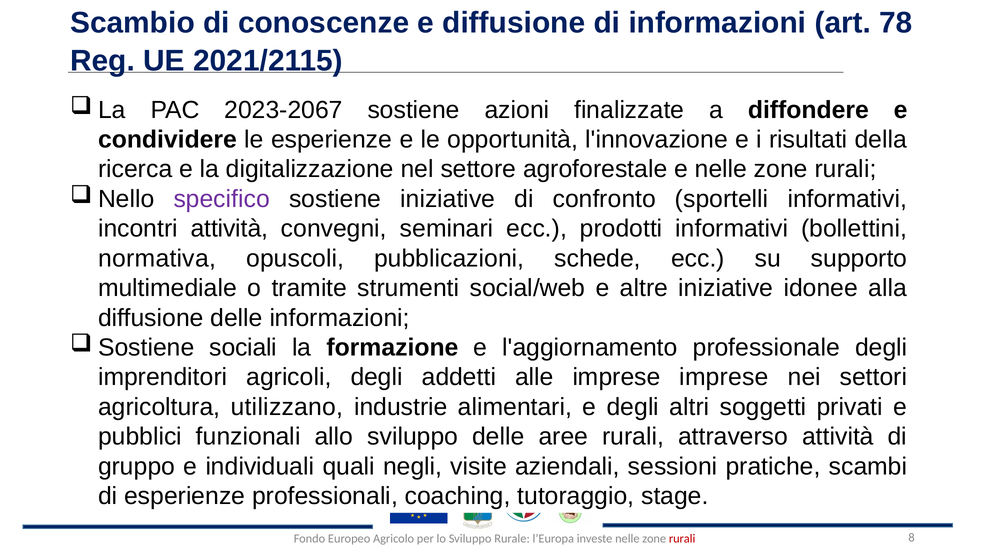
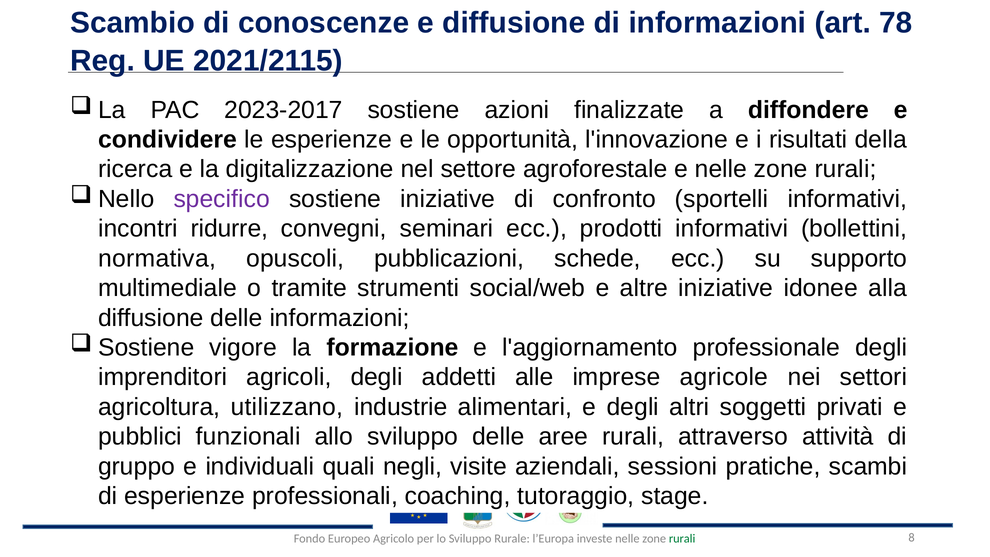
2023-2067: 2023-2067 -> 2023-2017 (284, 110)
incontri attività: attività -> ridurre (229, 229)
sociali: sociali -> vigore (243, 347)
imprese imprese: imprese -> agricole (724, 377)
rurali colour: red -> green (682, 538)
